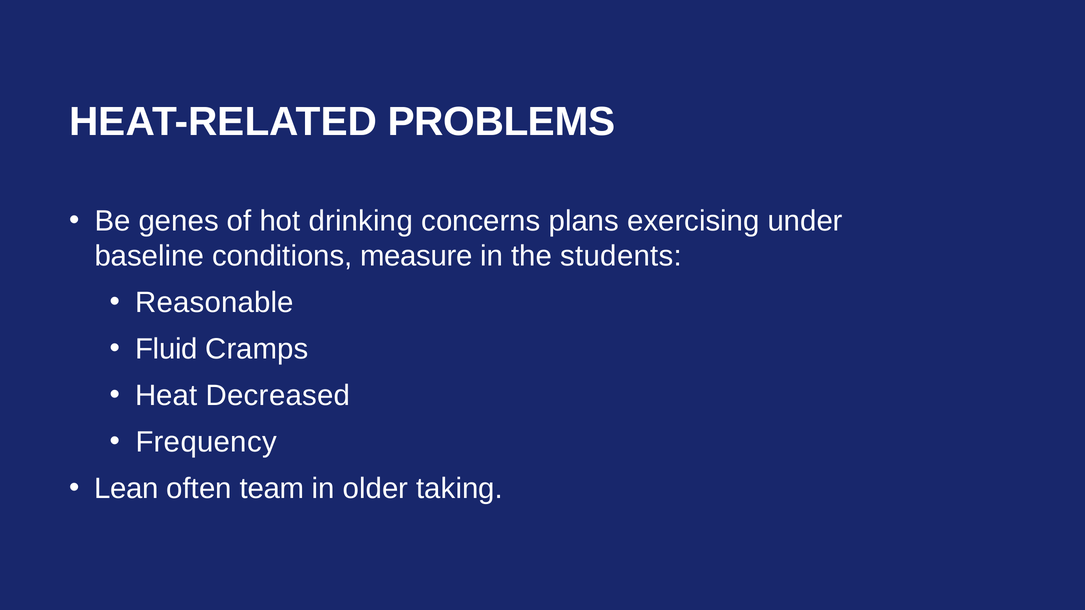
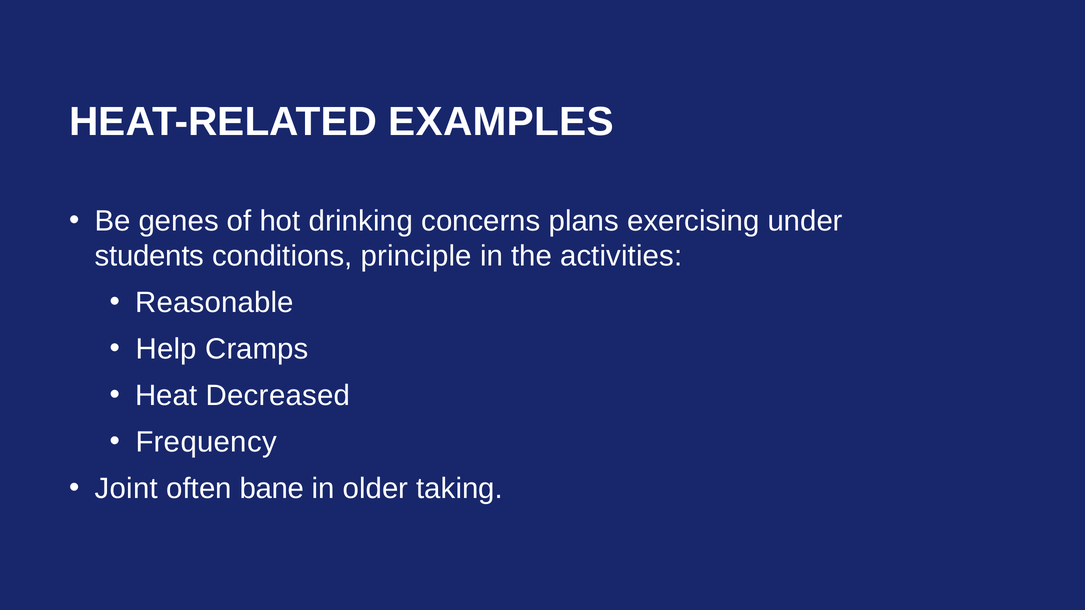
PROBLEMS: PROBLEMS -> EXAMPLES (501, 122)
baseline: baseline -> students (149, 256)
measure: measure -> principle (416, 256)
students: students -> activities (621, 256)
Fluid: Fluid -> Help (166, 349)
Lean: Lean -> Joint (126, 489)
team: team -> bane (272, 489)
